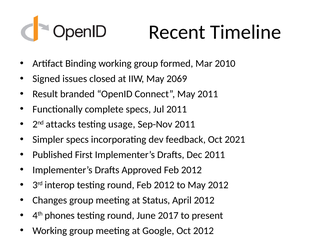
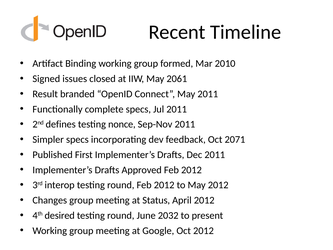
2069: 2069 -> 2061 (177, 79)
attacks: attacks -> defines (61, 124)
usage: usage -> nonce (122, 124)
2021: 2021 -> 2071 (235, 139)
phones: phones -> desired (60, 215)
2017: 2017 -> 2032 (168, 215)
